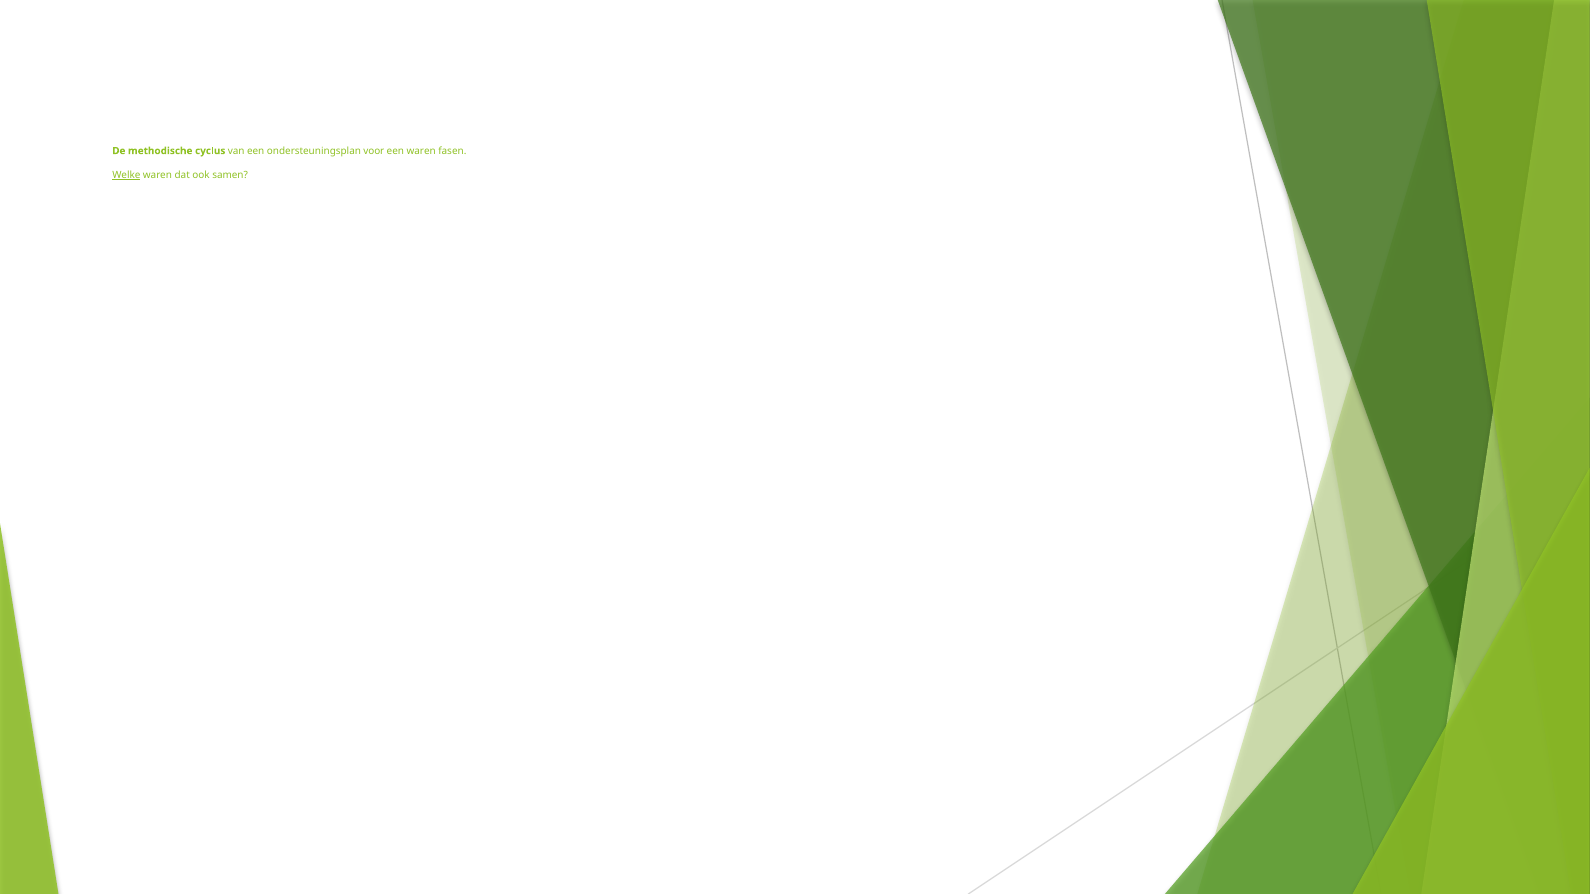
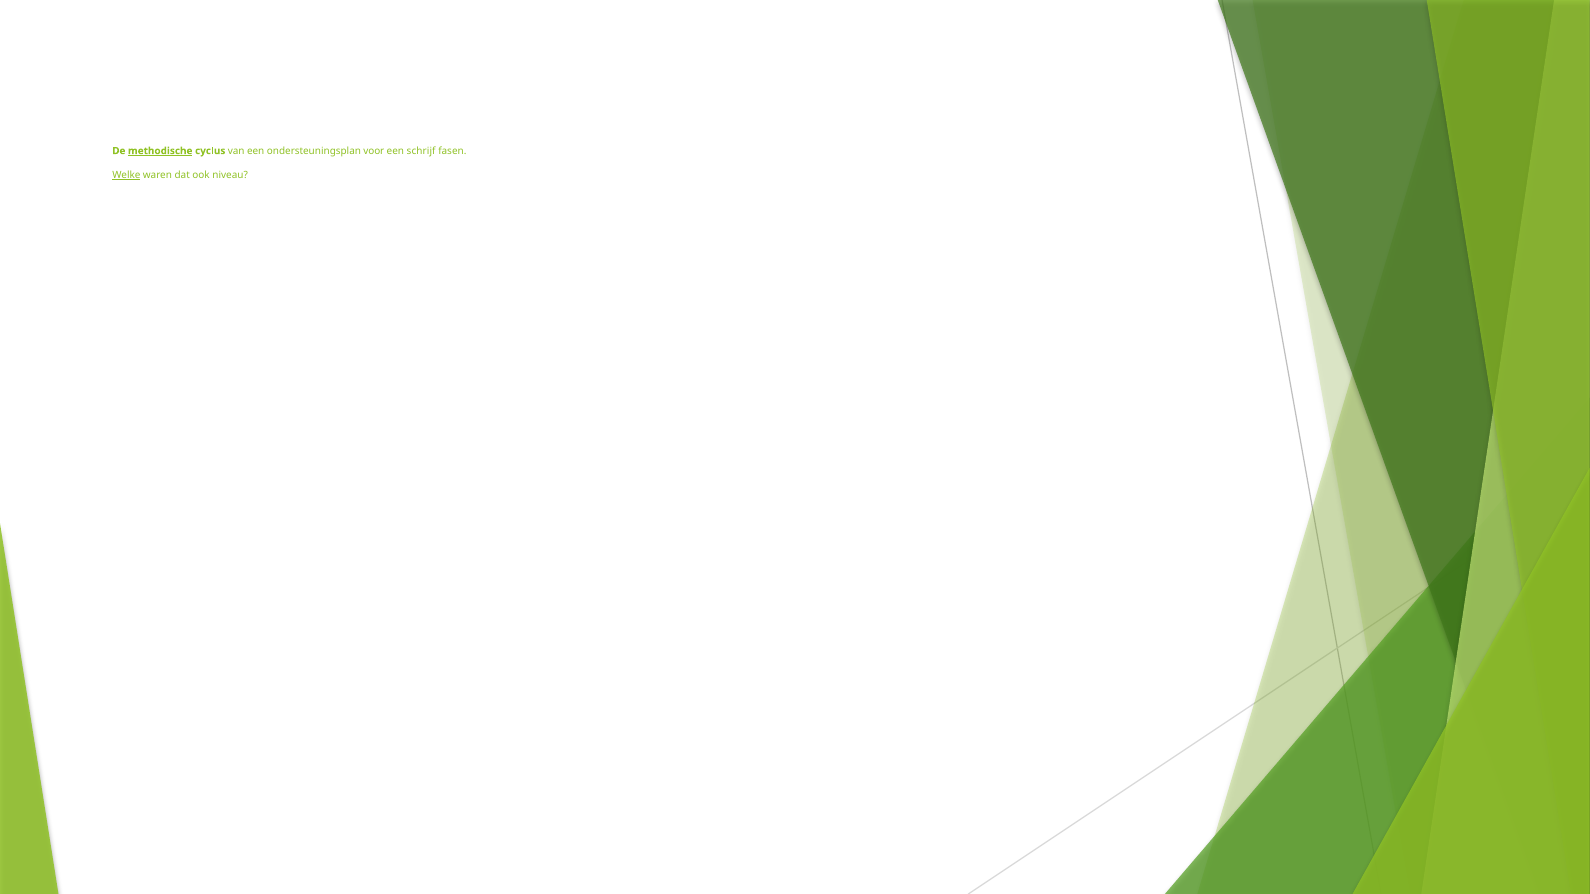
methodische underline: none -> present (160, 151)
een waren: waren -> schrijf (421, 151)
samen: samen -> niveau (230, 175)
